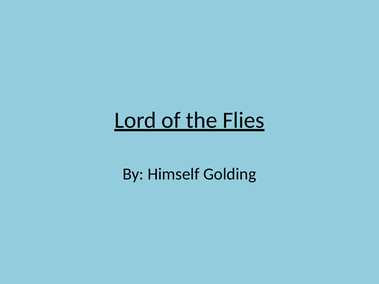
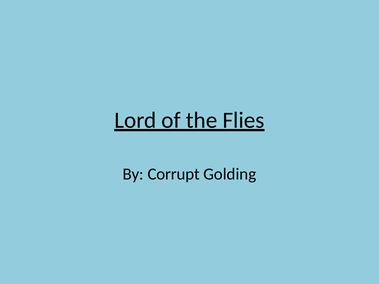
Himself: Himself -> Corrupt (174, 174)
